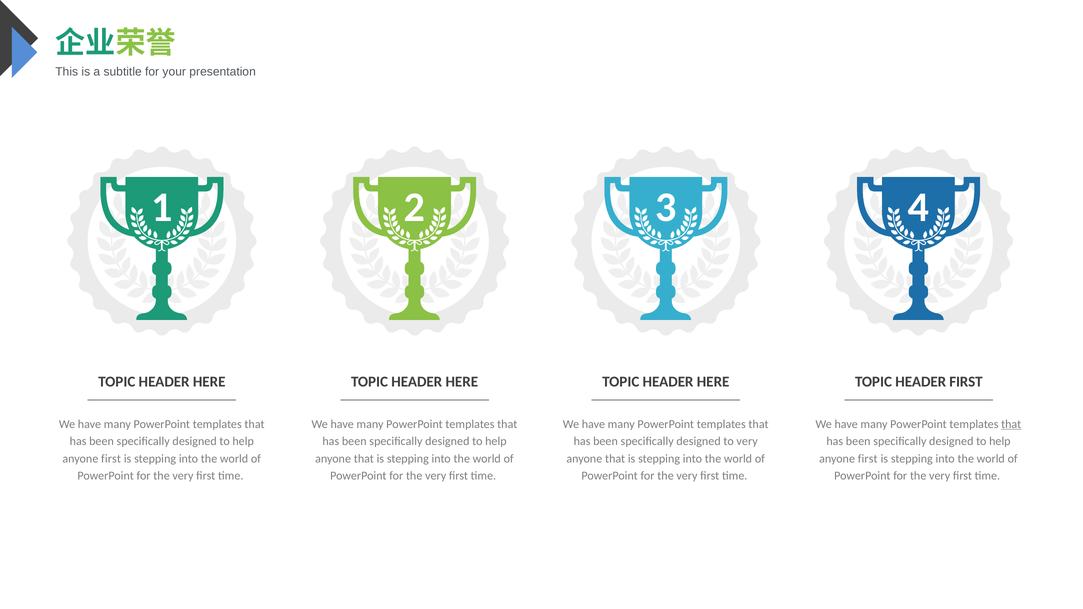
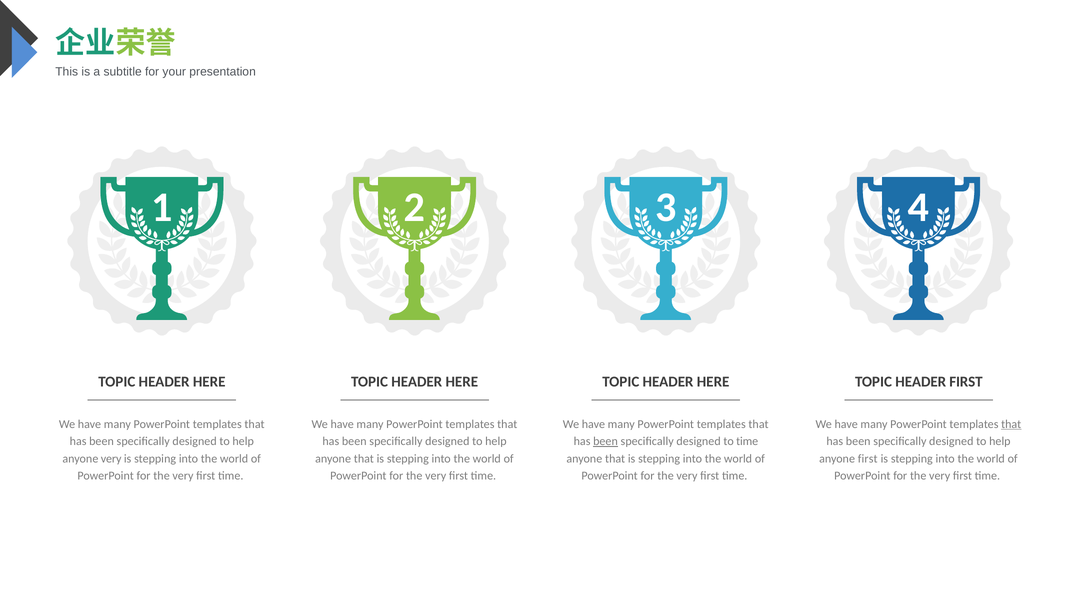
been underline: none -> present (605, 441)
to very: very -> time (747, 441)
first: first -> very (111, 459)
